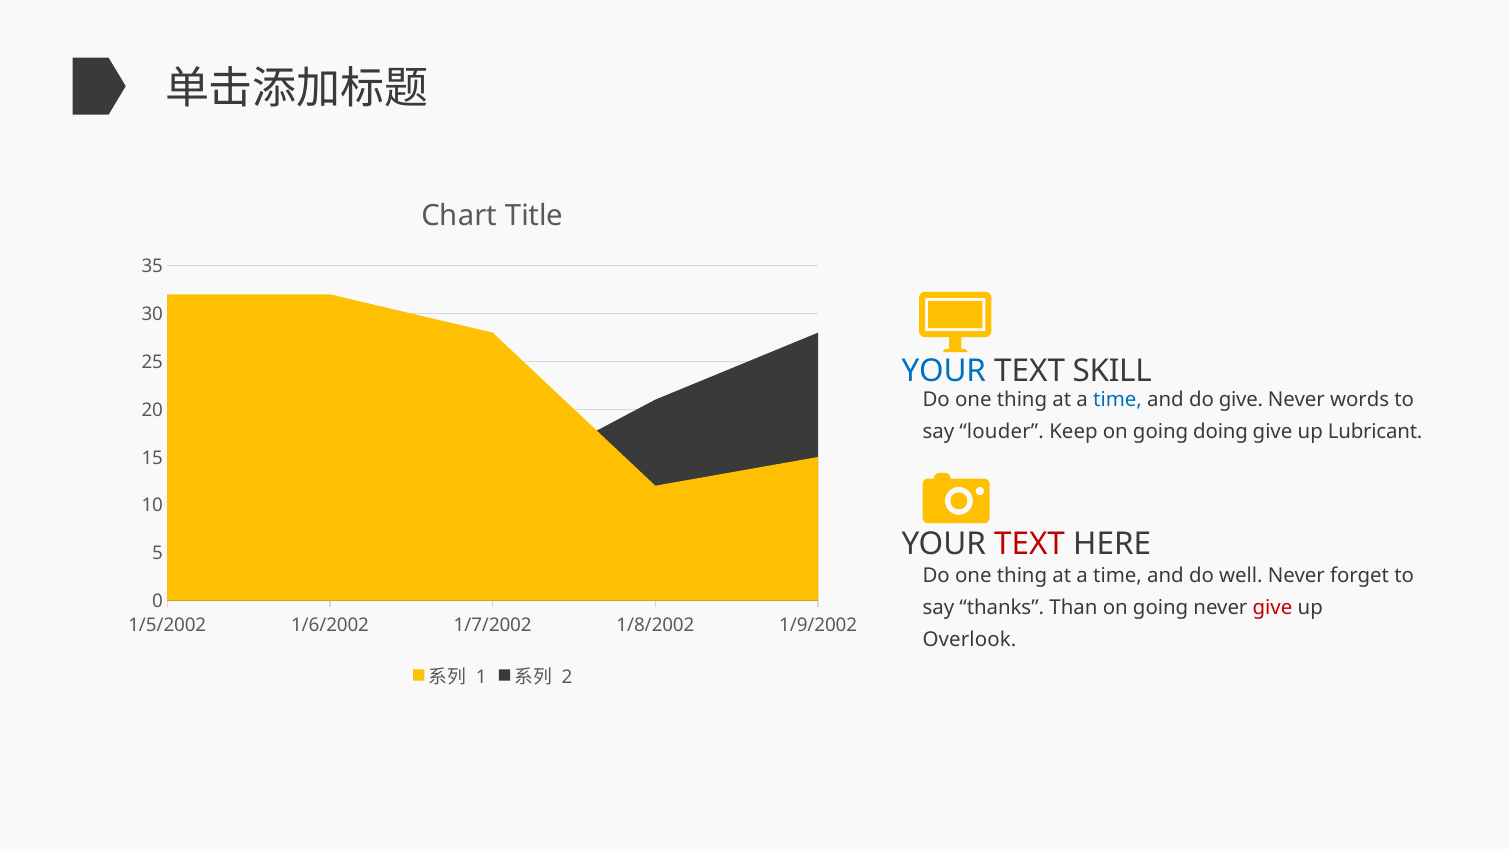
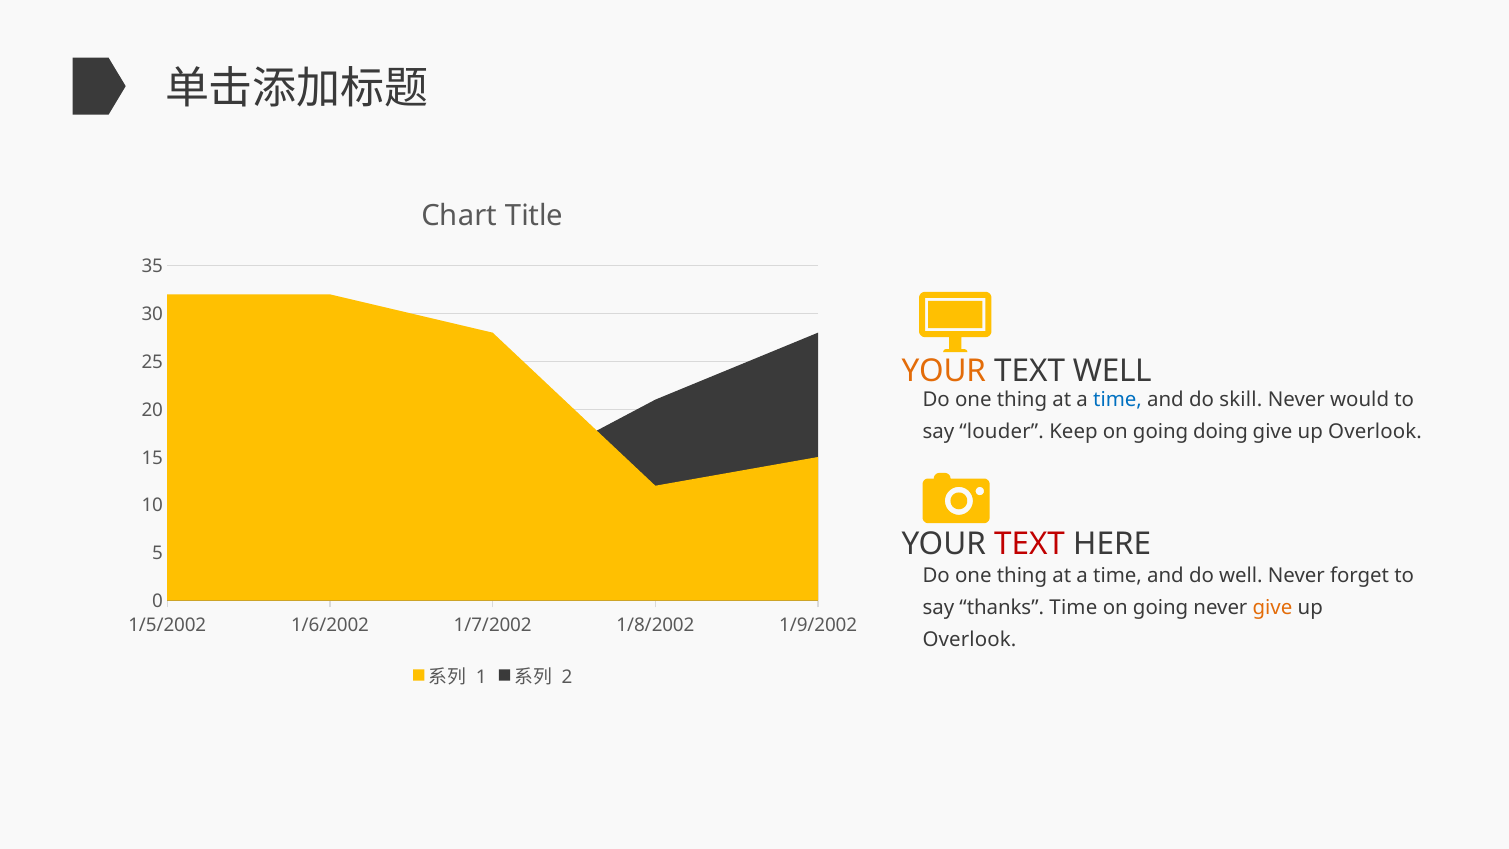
YOUR colour: blue -> orange (944, 371)
TEXT SKILL: SKILL -> WELL (1112, 371)
do give: give -> skill (1241, 400)
words: words -> would (1360, 400)
Lubricant: Lubricant -> Overlook (1375, 432)
thanks Than: Than -> Time (1073, 608)
give colour: red -> orange (1273, 608)
